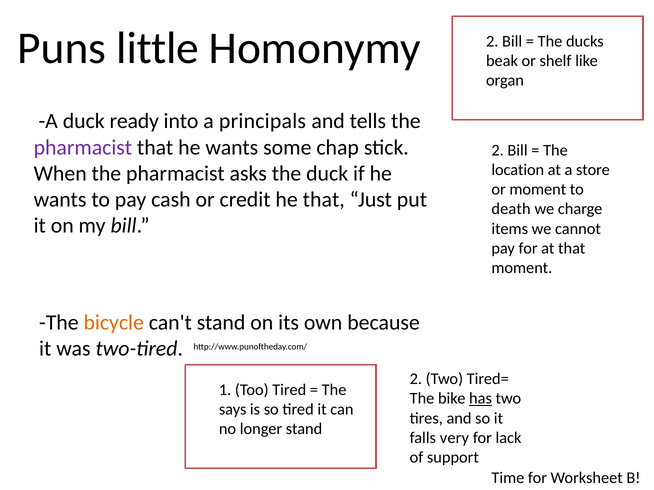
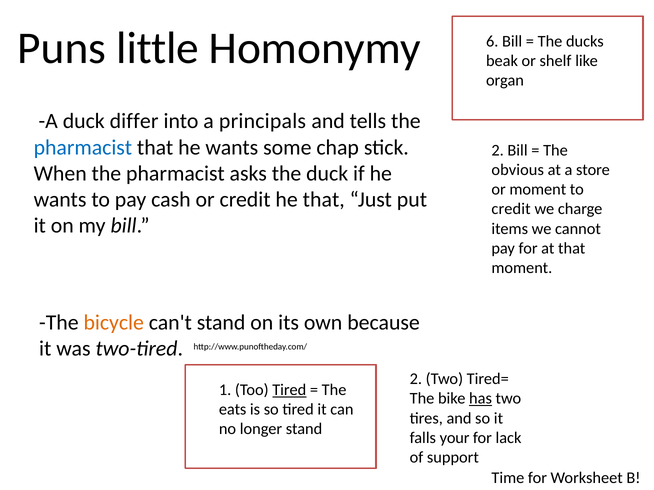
Homonymy 2: 2 -> 6 (492, 41)
ready: ready -> differ (134, 121)
pharmacist colour: purple -> blue (83, 148)
location: location -> obvious (518, 170)
death: death -> credit (511, 209)
Tired underline: none -> present (289, 390)
says: says -> eats (233, 410)
very: very -> your (455, 438)
